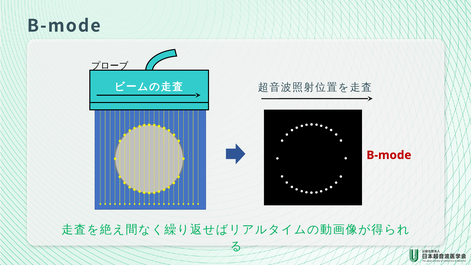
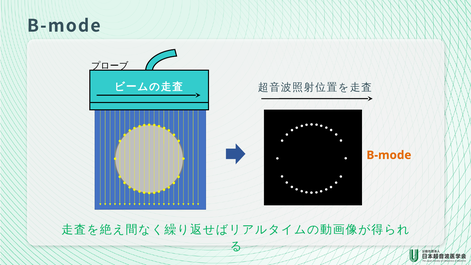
B-mode colour: red -> orange (389, 155)
